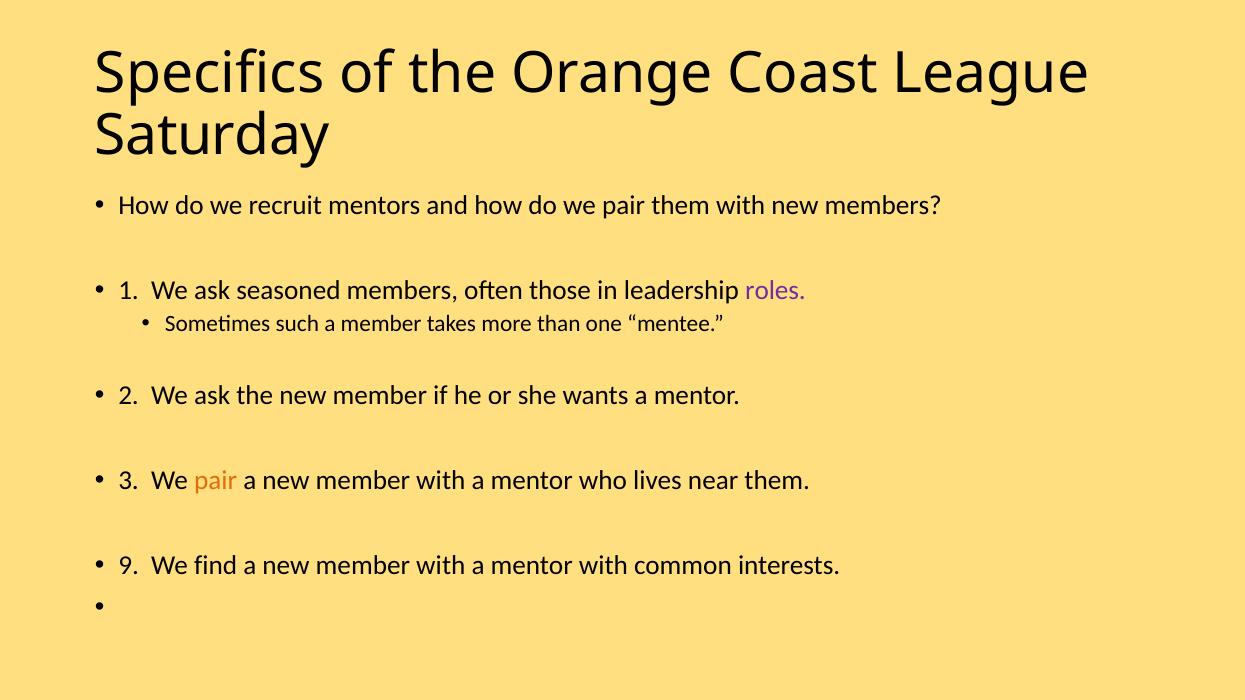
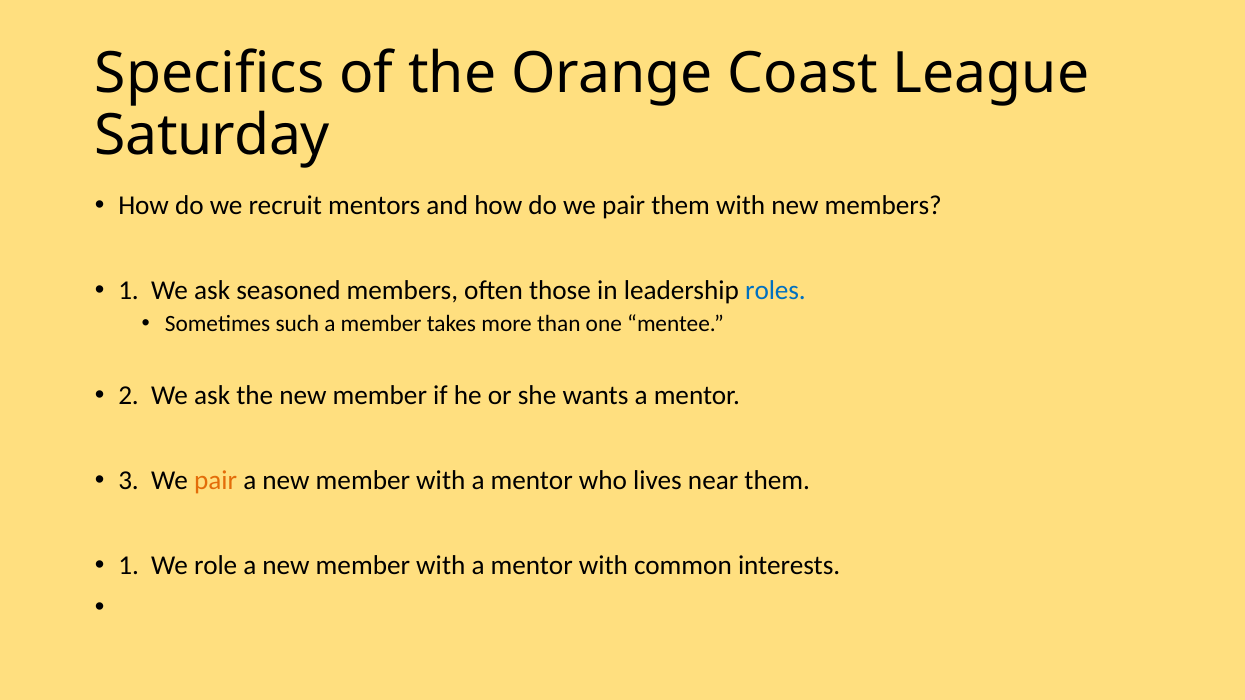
roles colour: purple -> blue (775, 290)
9: 9 -> 1 (129, 566)
find: find -> role (216, 566)
